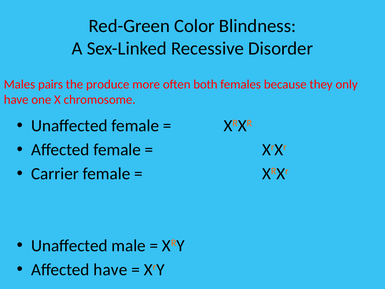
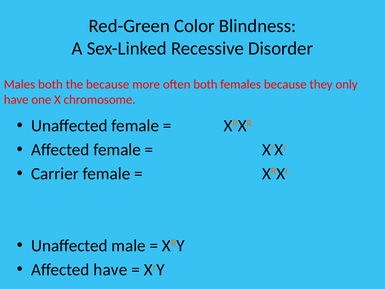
Males pairs: pairs -> both (50, 84)
the produce: produce -> because (108, 84)
